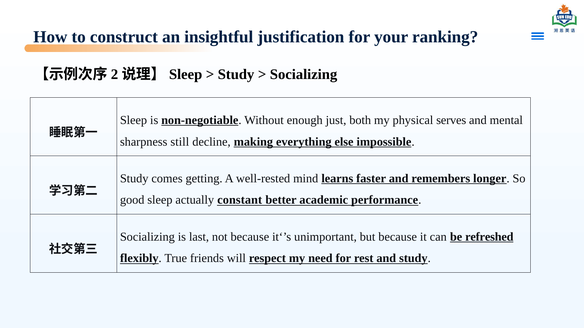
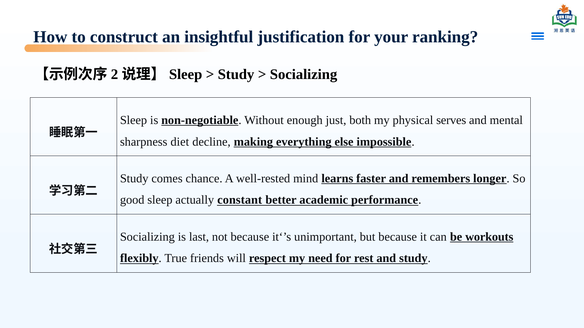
still: still -> diet (180, 142)
getting: getting -> chance (204, 179)
refreshed: refreshed -> workouts (489, 237)
